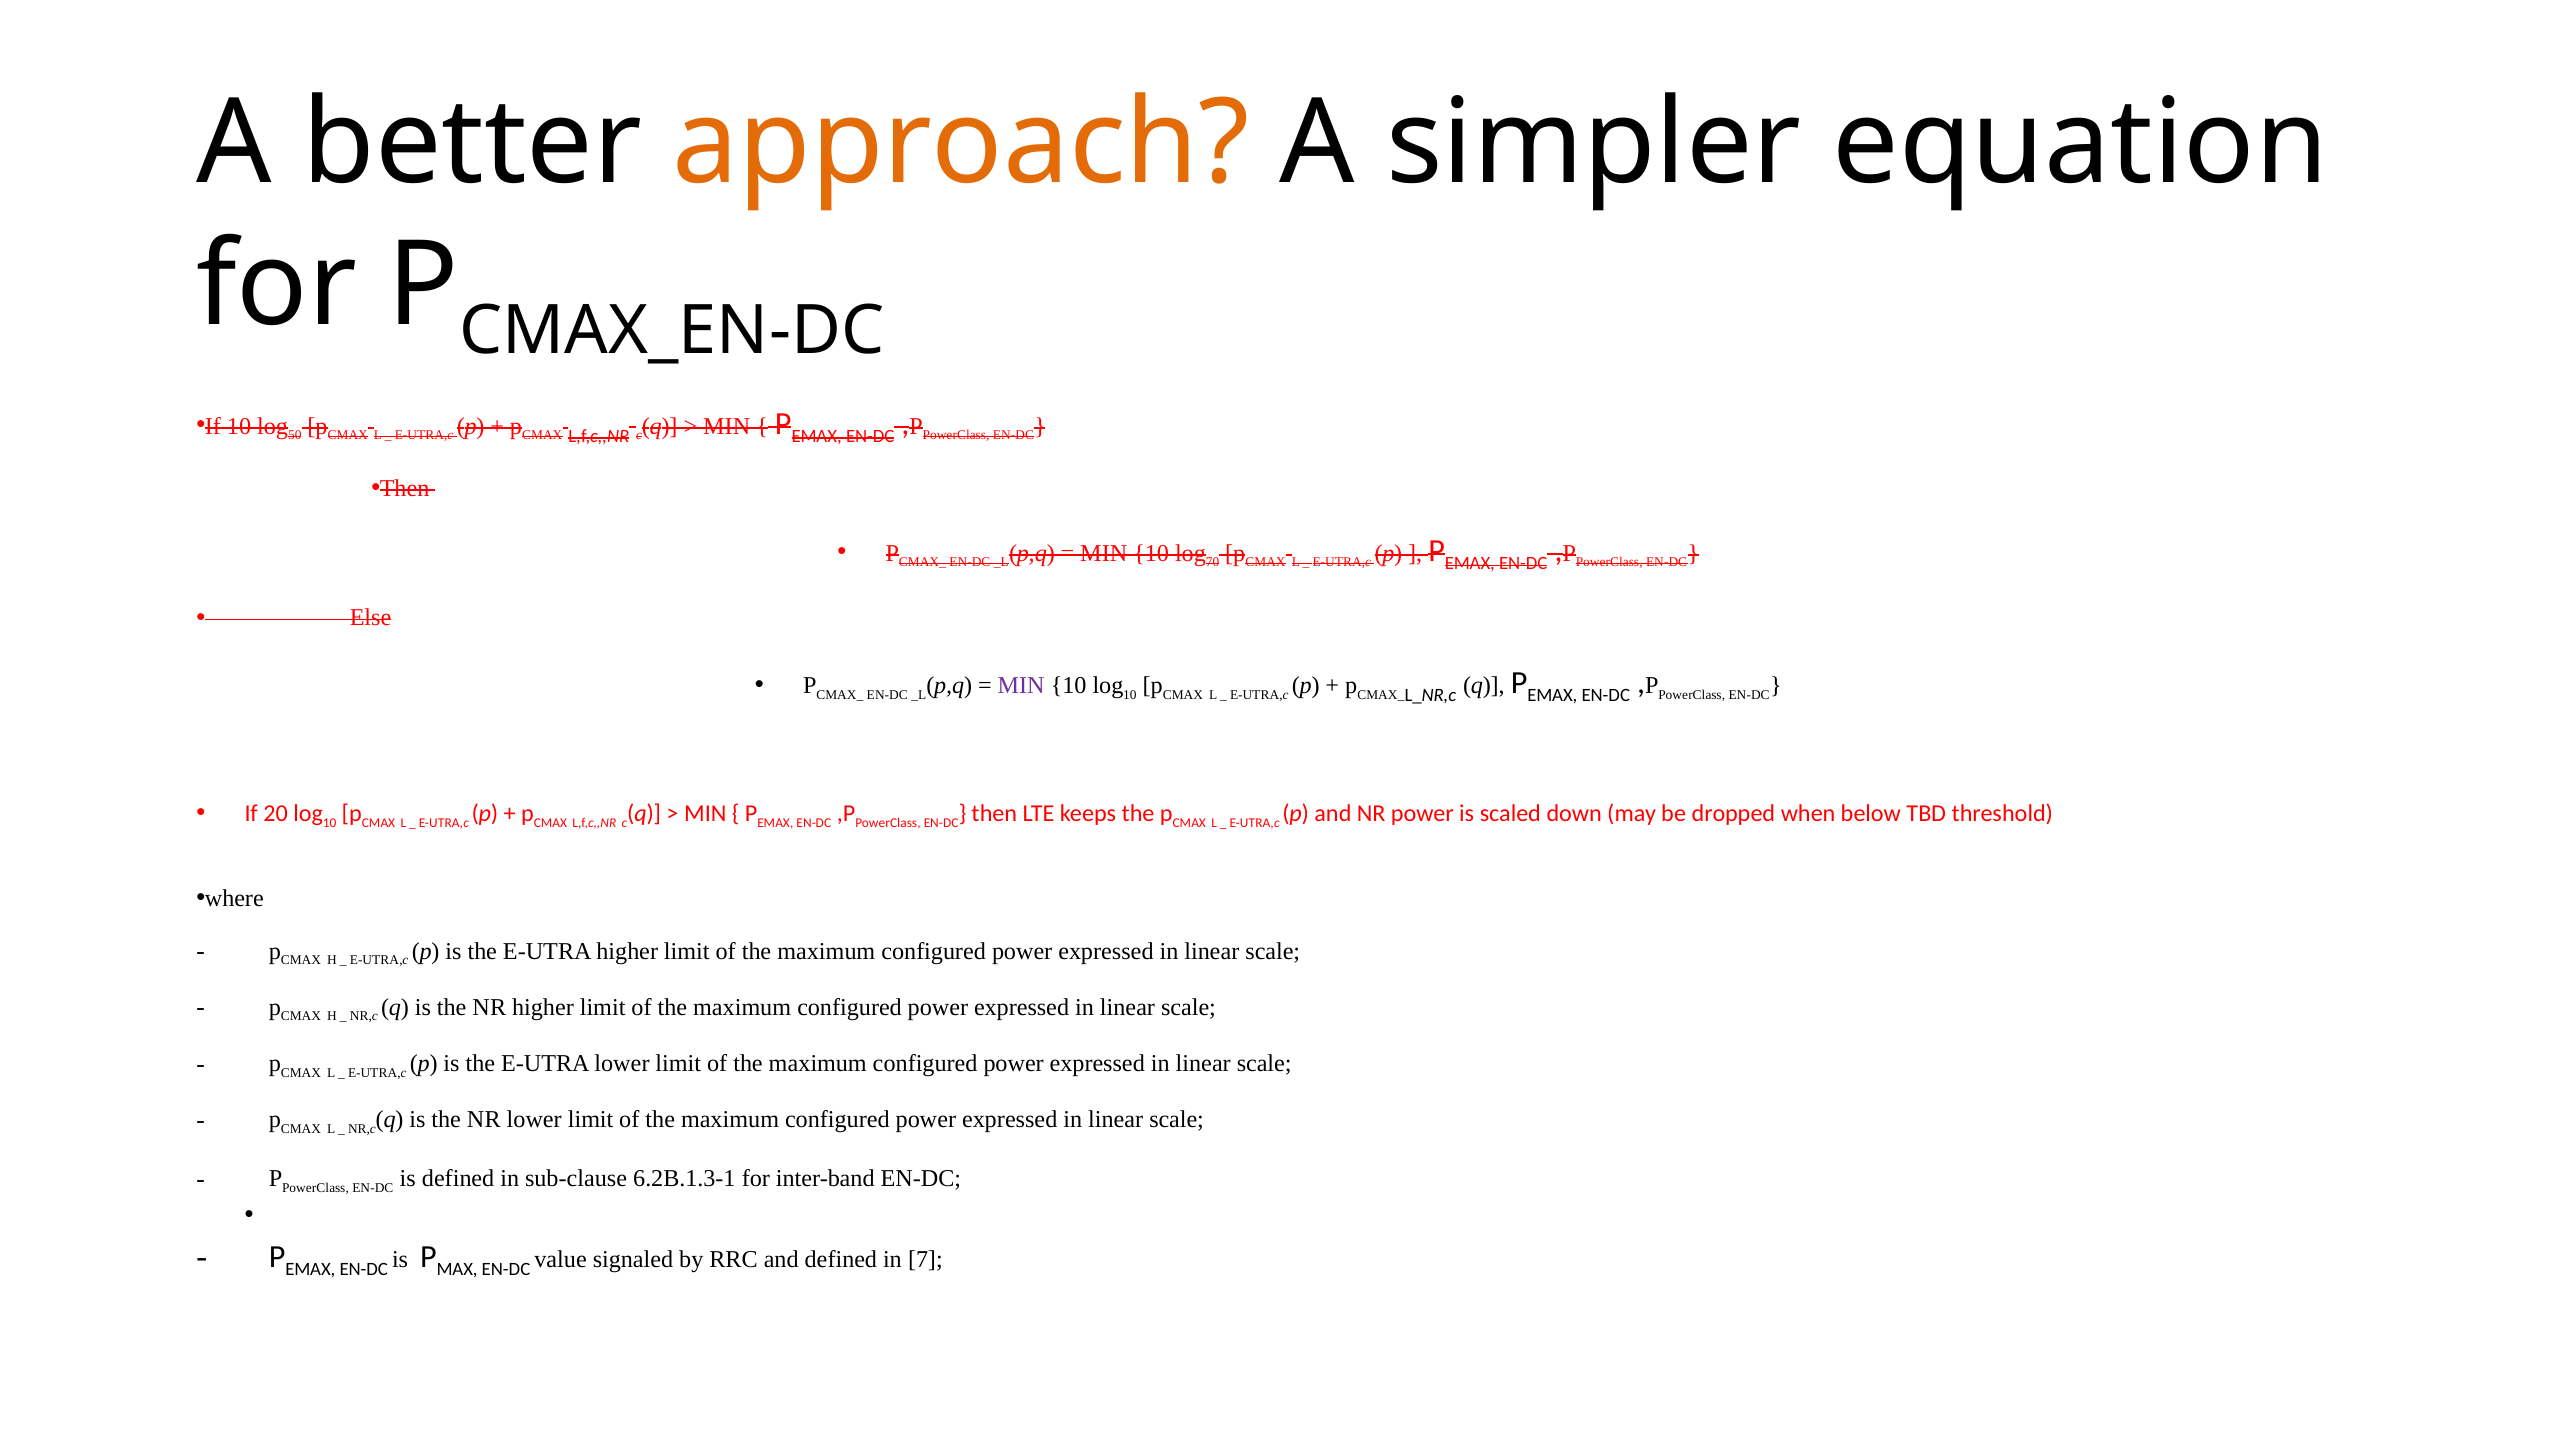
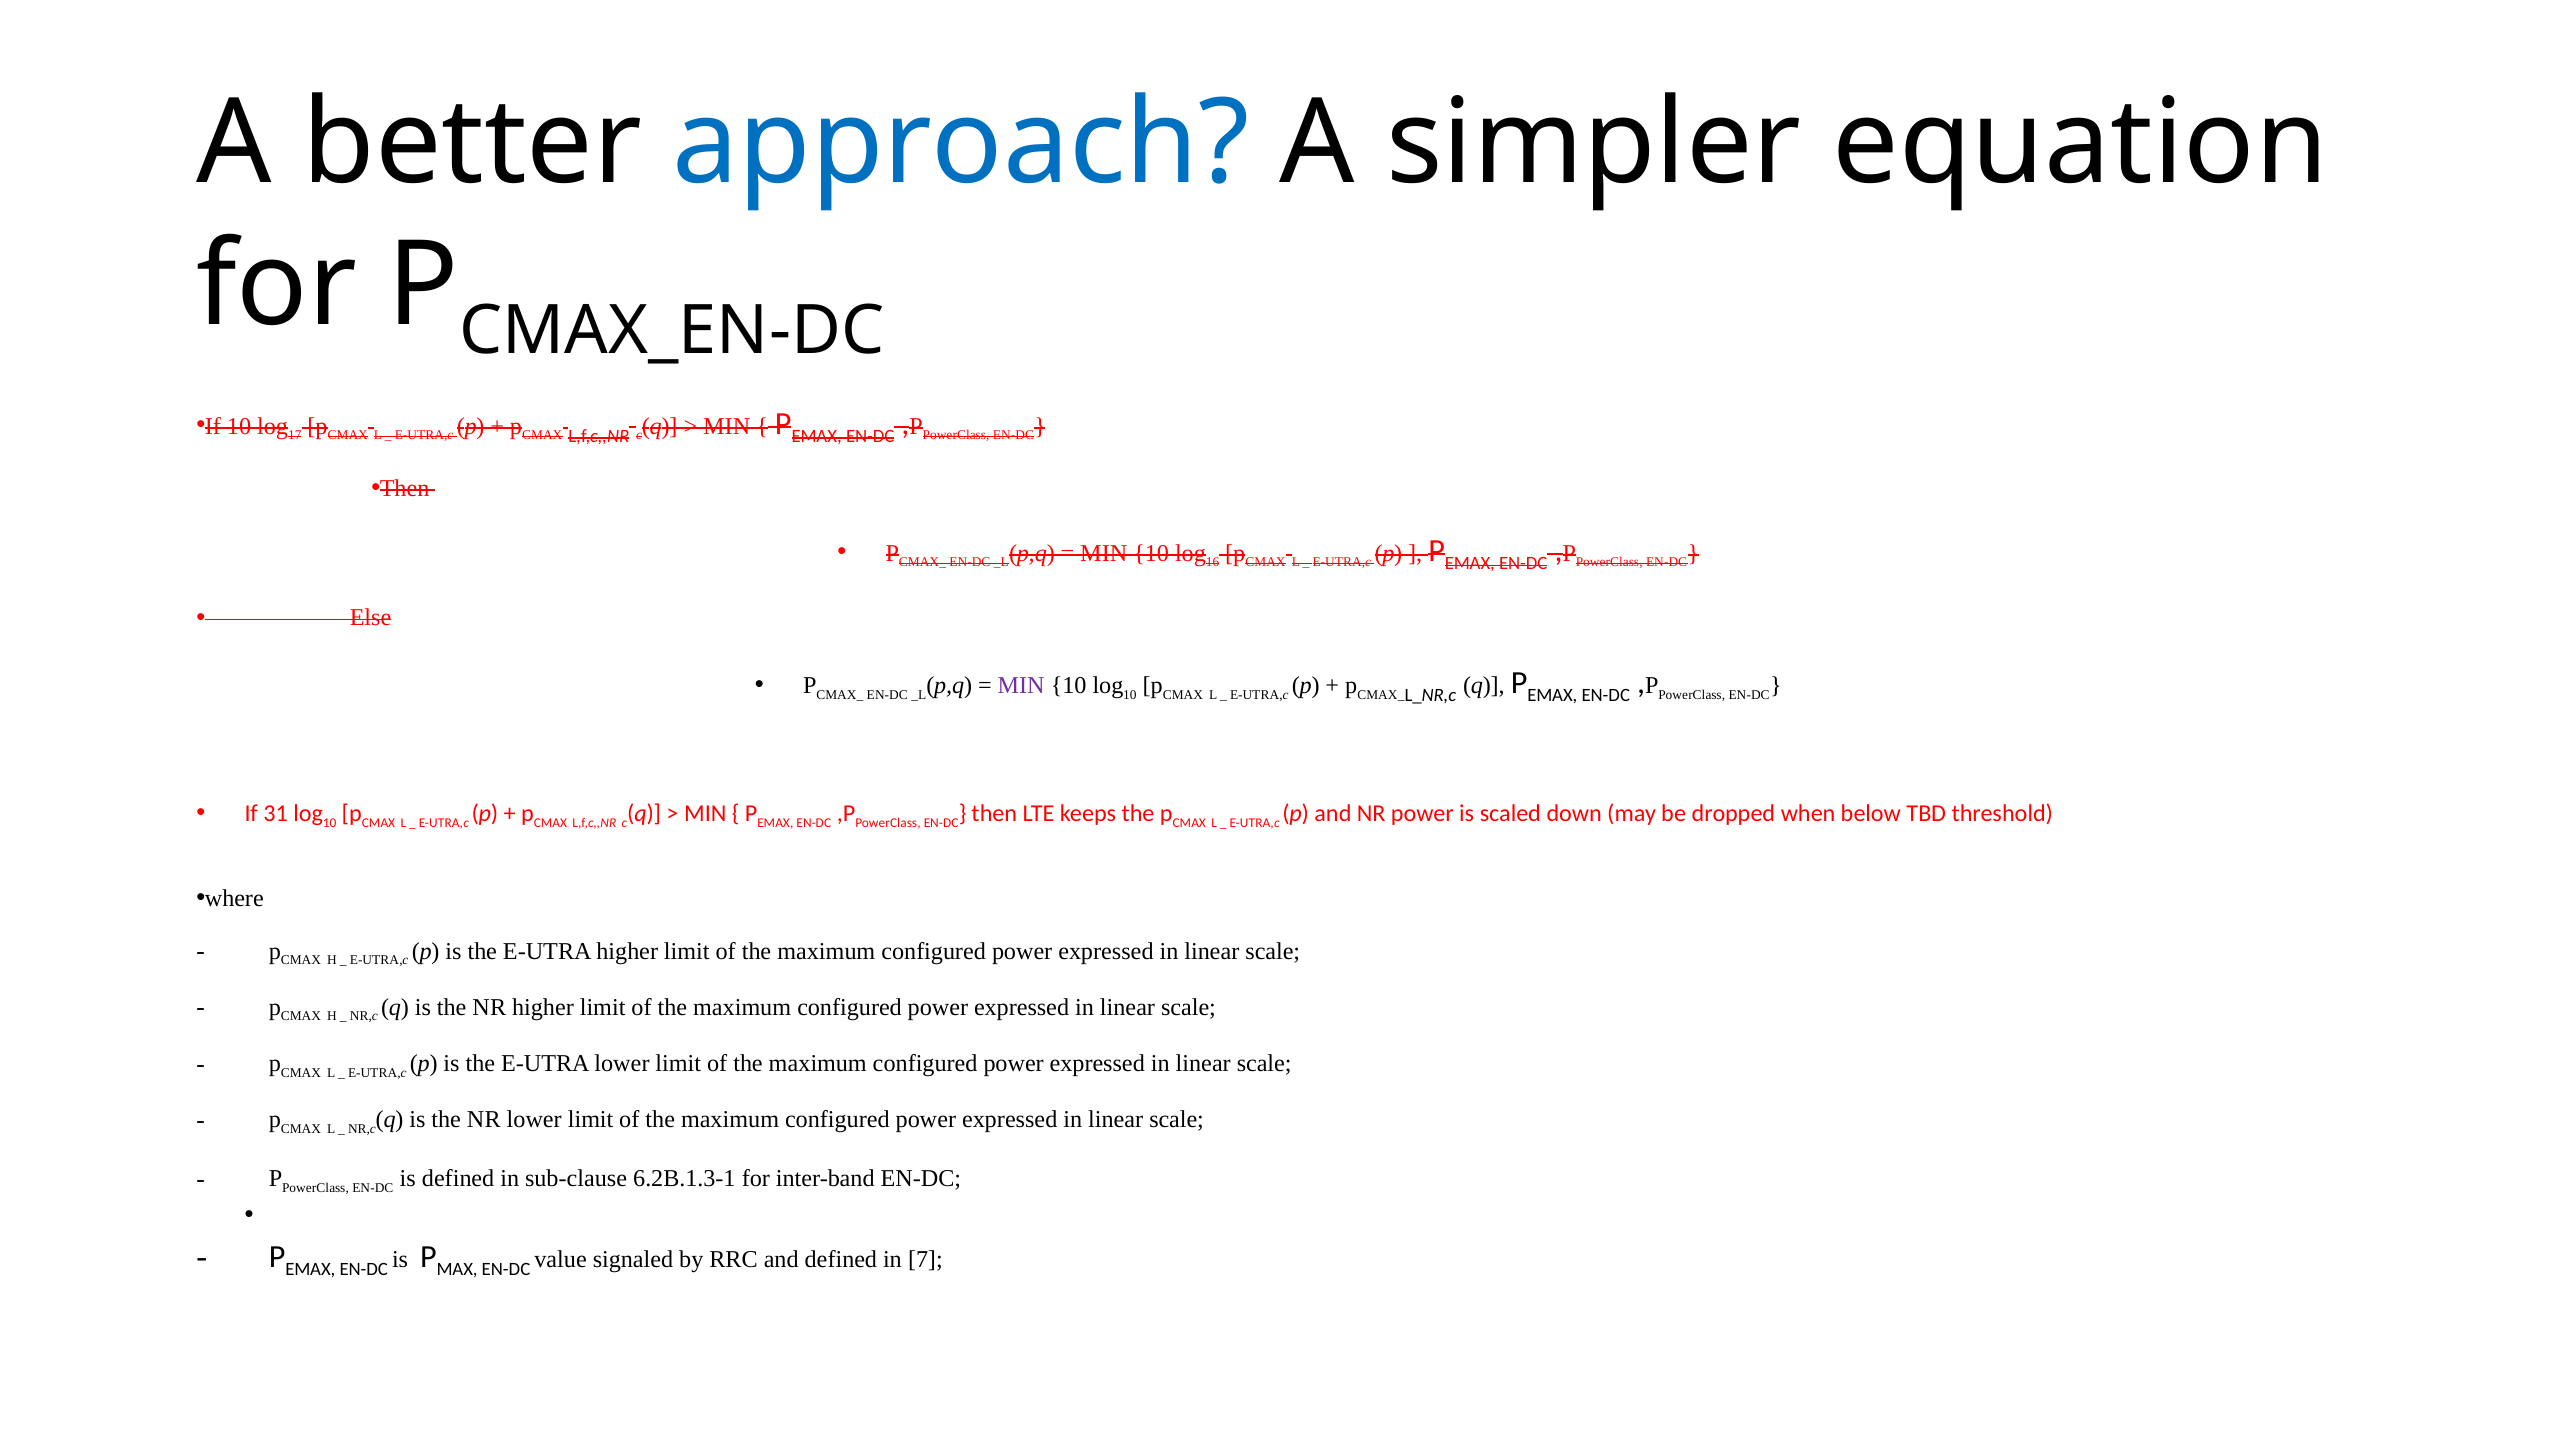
approach colour: orange -> blue (961, 144)
50: 50 -> 17 (295, 435)
70: 70 -> 16 (1213, 563)
20: 20 -> 31 (276, 814)
